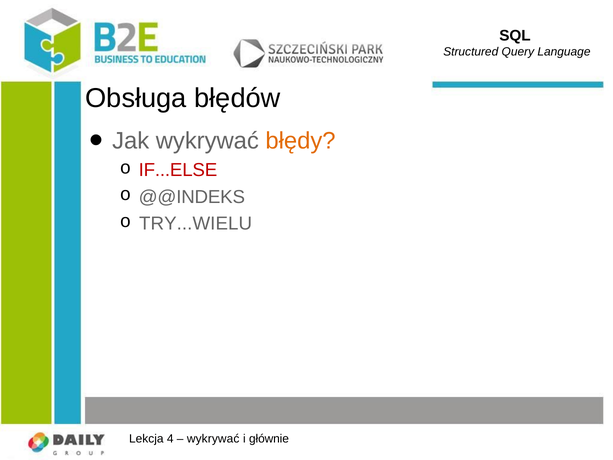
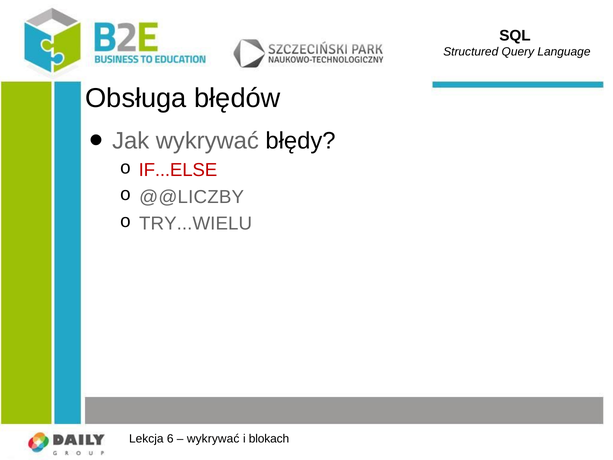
błędy colour: orange -> black (300, 141)
@@INDEKS: @@INDEKS -> @@LICZBY (192, 197)
4: 4 -> 6 (170, 439)
głównie: głównie -> blokach (269, 439)
